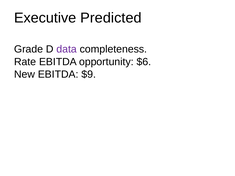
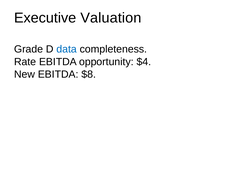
Predicted: Predicted -> Valuation (111, 18)
data colour: purple -> blue (67, 49)
$6: $6 -> $4 (144, 62)
$9: $9 -> $8 (89, 74)
